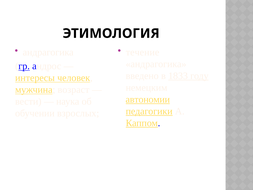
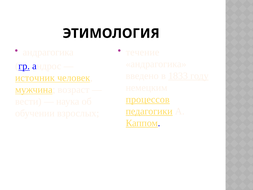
интересы: интересы -> источник (35, 78)
автономии: автономии -> процессов (148, 99)
